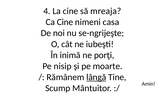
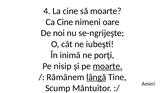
să mreaja: mreaja -> moarte (106, 11)
casa: casa -> oare (111, 22)
moarte underline: none -> present (108, 66)
